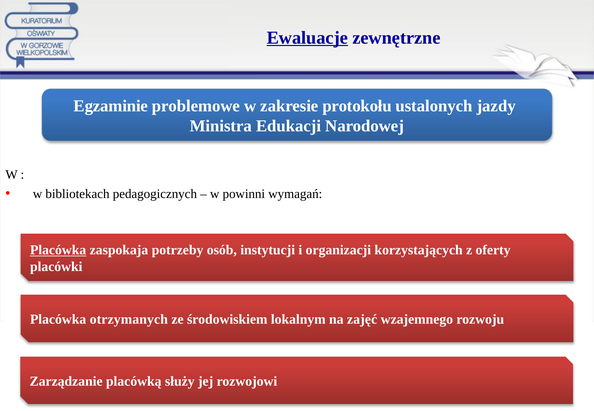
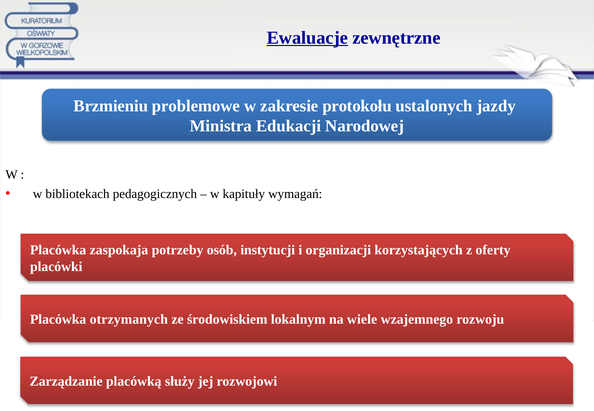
Egzaminie: Egzaminie -> Brzmieniu (111, 106)
powinni: powinni -> kapituły (244, 194)
Placówka underline: present -> none (58, 250)
zajęć: zajęć -> wiele (362, 320)
